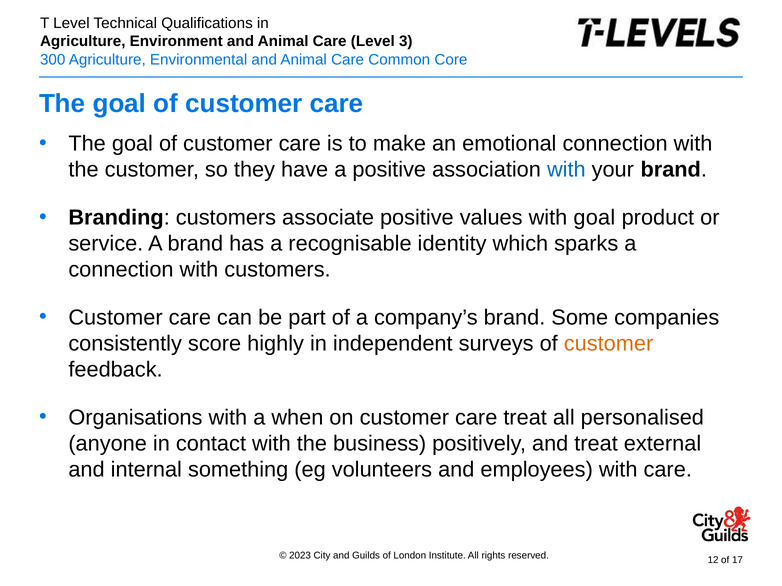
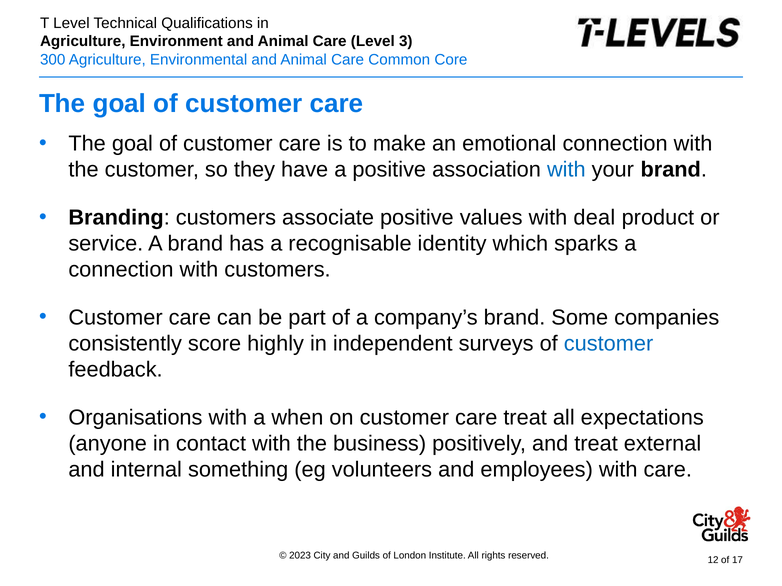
with goal: goal -> deal (594, 218)
customer colour: orange -> blue (609, 344)
personalised: personalised -> expectations (642, 418)
